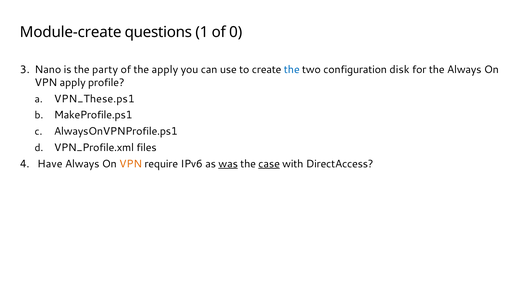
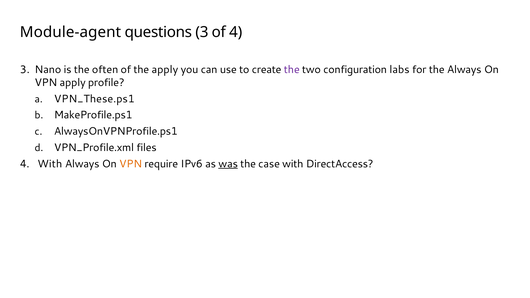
Module-create: Module-create -> Module-agent (70, 32)
questions 1: 1 -> 3 (202, 32)
of 0: 0 -> 4 (236, 32)
party: party -> often (105, 70)
the colour: blue -> purple (292, 70)
disk: disk -> labs (399, 70)
4 Have: Have -> With (50, 164)
case underline: present -> none (269, 164)
